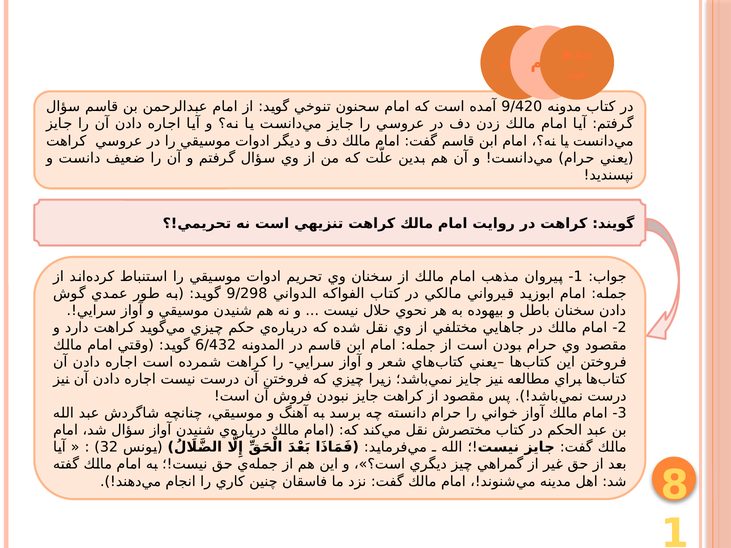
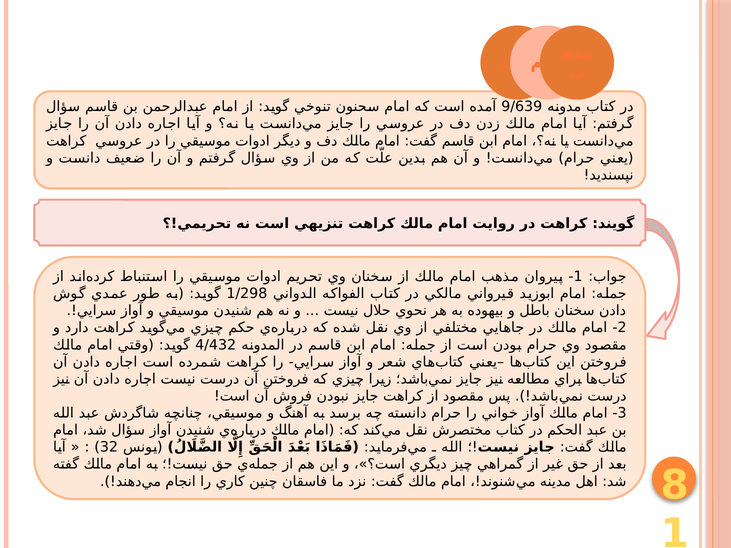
9/420: 9/420 -> 9/639 (522, 107)
9/298: 9/298 -> 1/298 (247, 294)
6/432: 6/432 -> 4/432 (216, 345)
